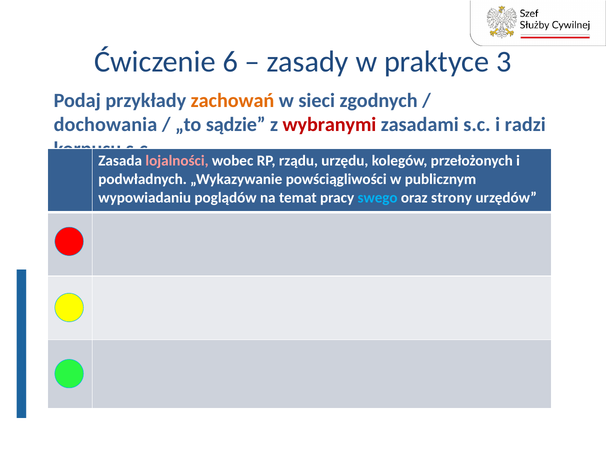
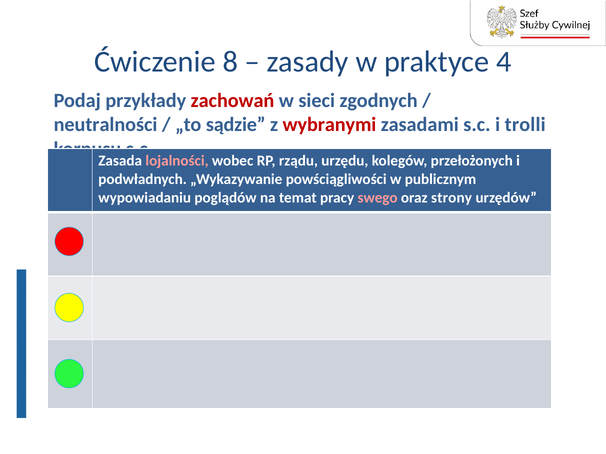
6: 6 -> 8 (230, 62)
3: 3 -> 4 (504, 62)
zachowań colour: orange -> red (233, 101)
dochowania: dochowania -> neutralności (106, 125)
radzi: radzi -> trolli (525, 125)
swego colour: light blue -> pink (378, 198)
